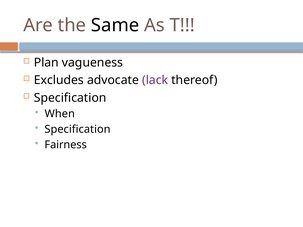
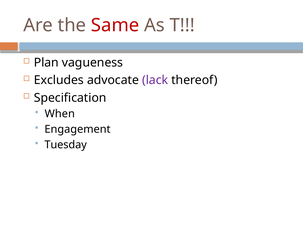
Same colour: black -> red (115, 25)
Specification: Specification -> Engagement (78, 129)
Fairness: Fairness -> Tuesday (66, 145)
